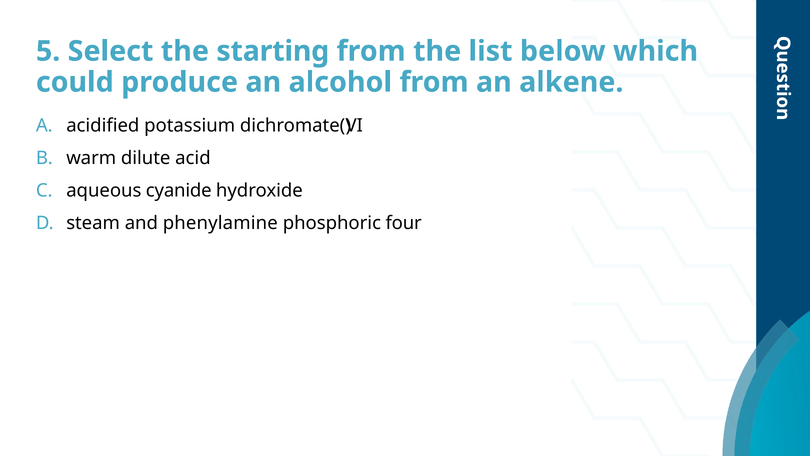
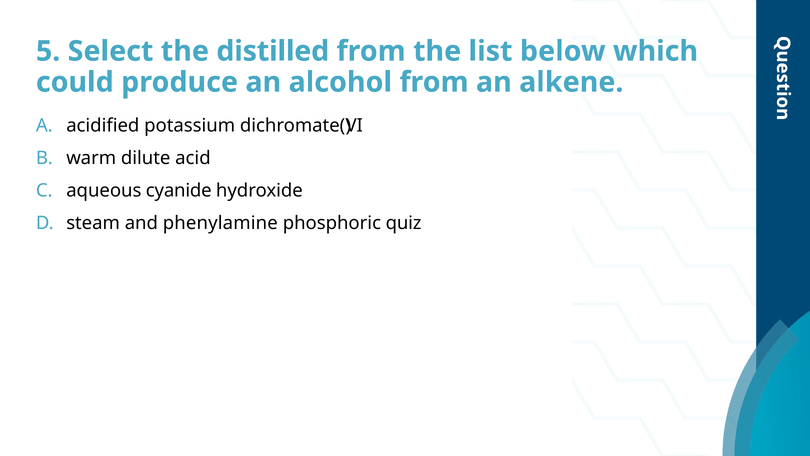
starting: starting -> distilled (273, 51)
four: four -> quiz (404, 223)
